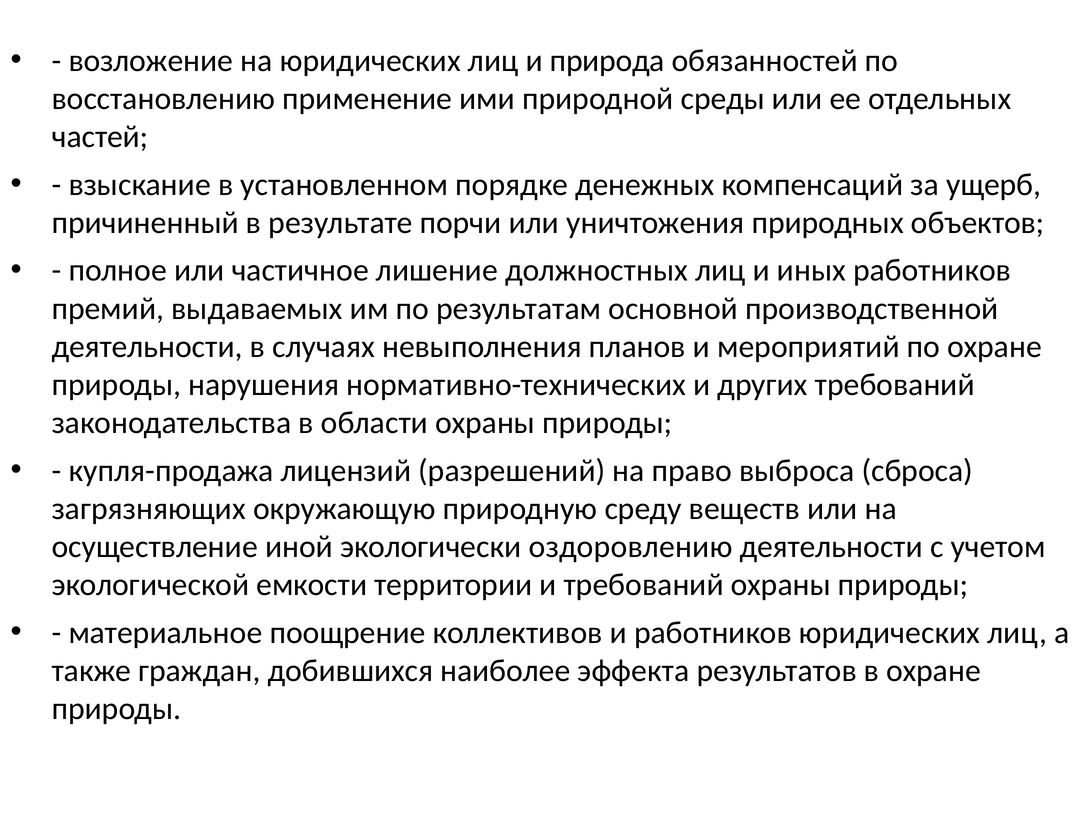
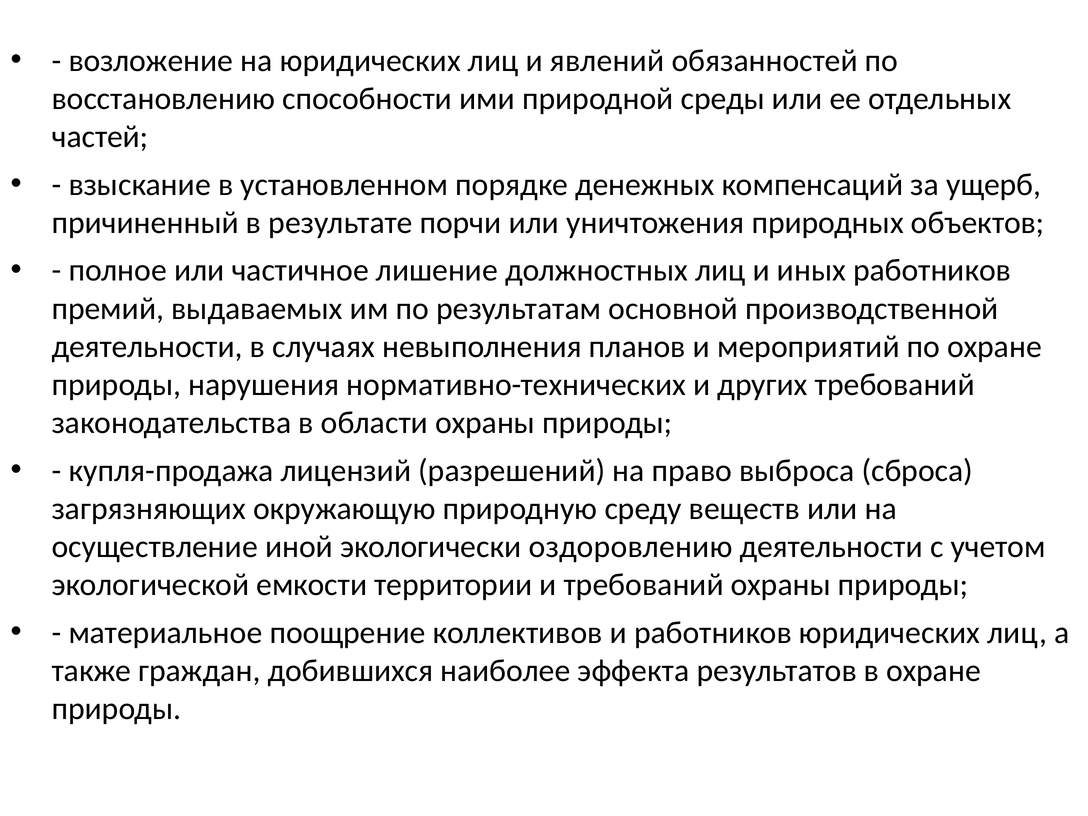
природа: природа -> явлений (607, 61)
применение: применение -> способности (367, 99)
